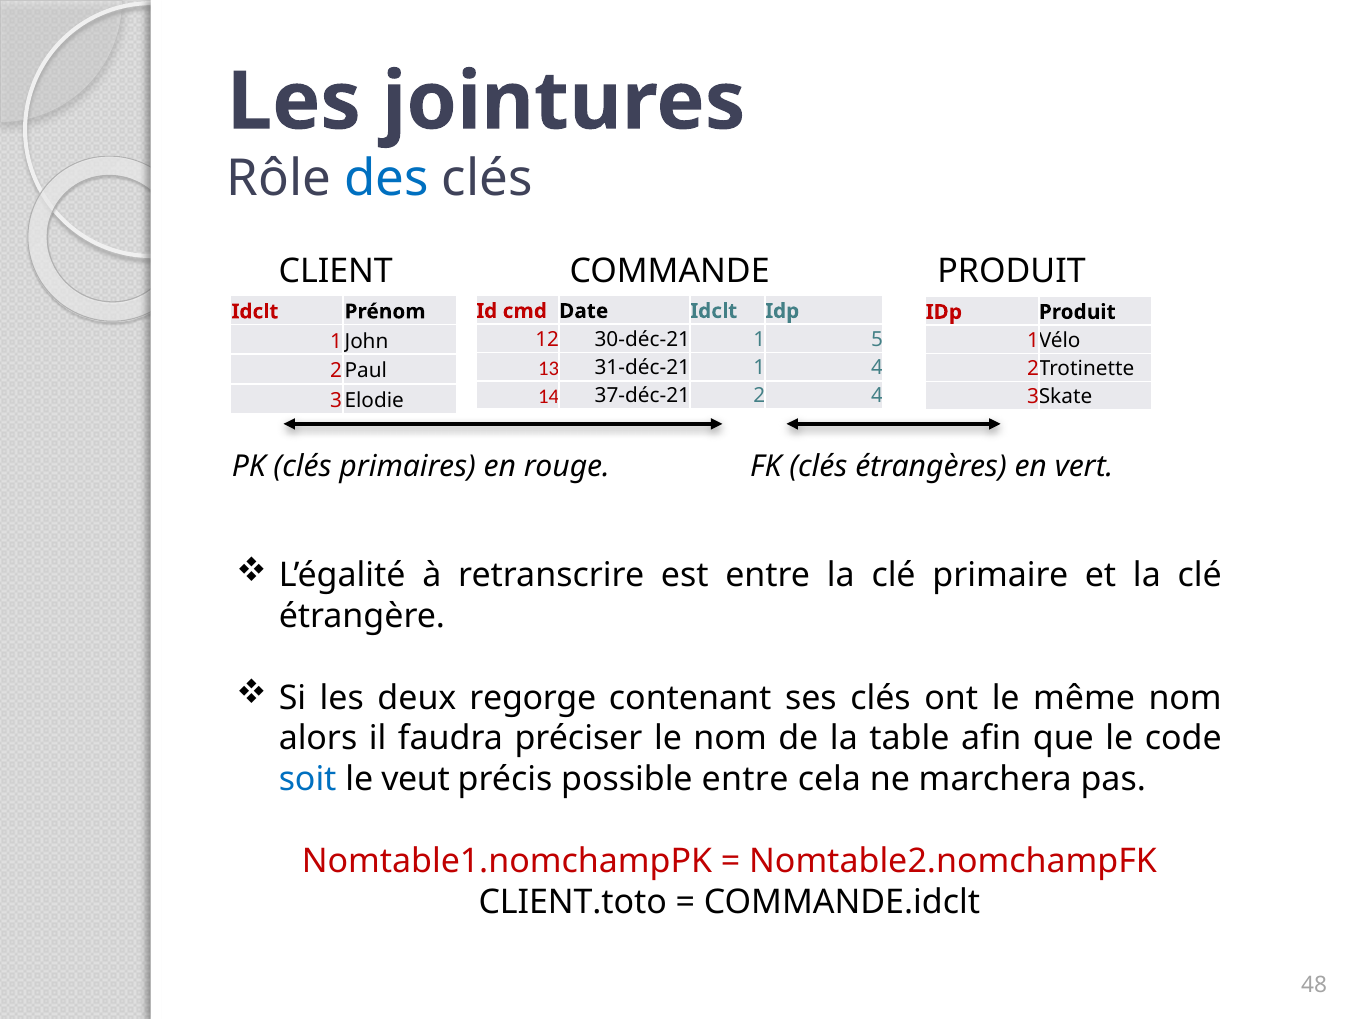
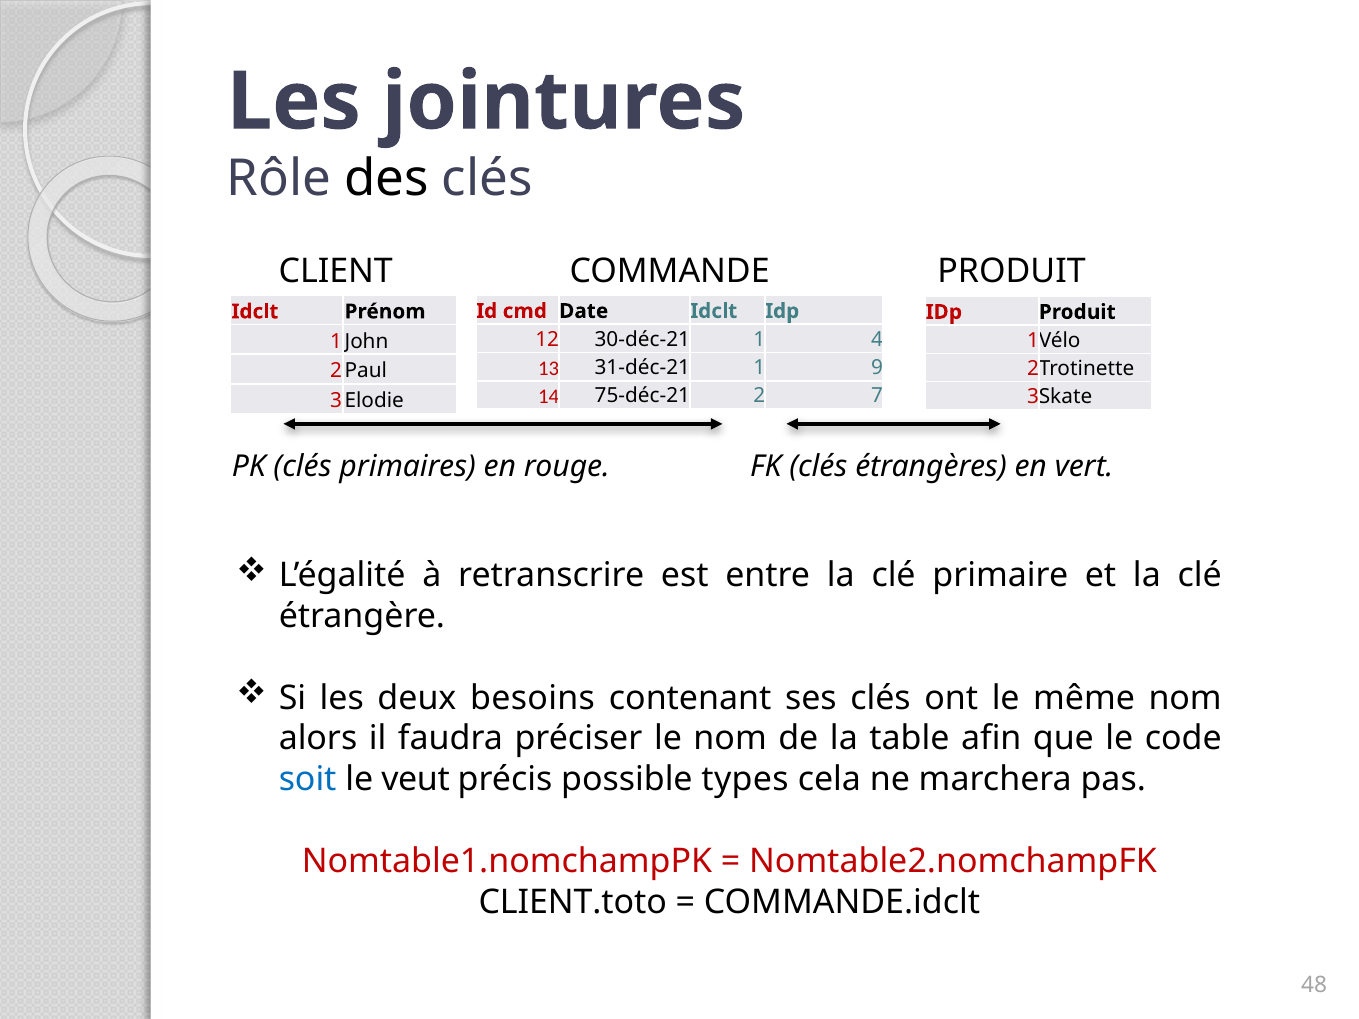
des colour: blue -> black (386, 179)
5: 5 -> 4 (877, 340)
4: 4 -> 9 (877, 368)
37-déc-21: 37-déc-21 -> 75-déc-21 (642, 396)
2 4: 4 -> 7 (877, 396)
regorge: regorge -> besoins (533, 698)
possible entre: entre -> types (745, 780)
